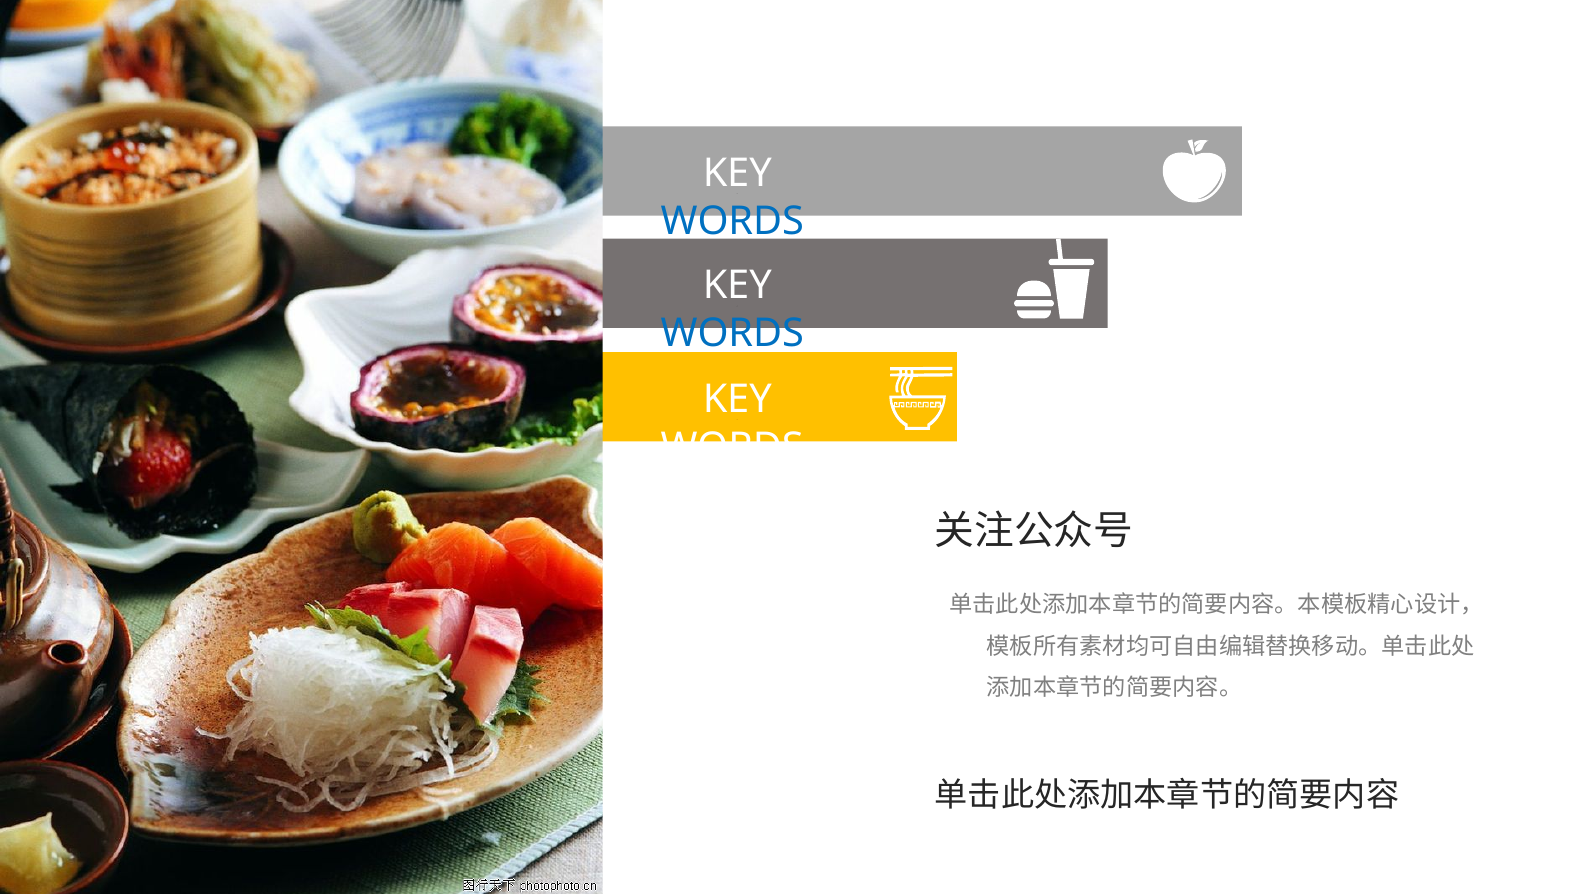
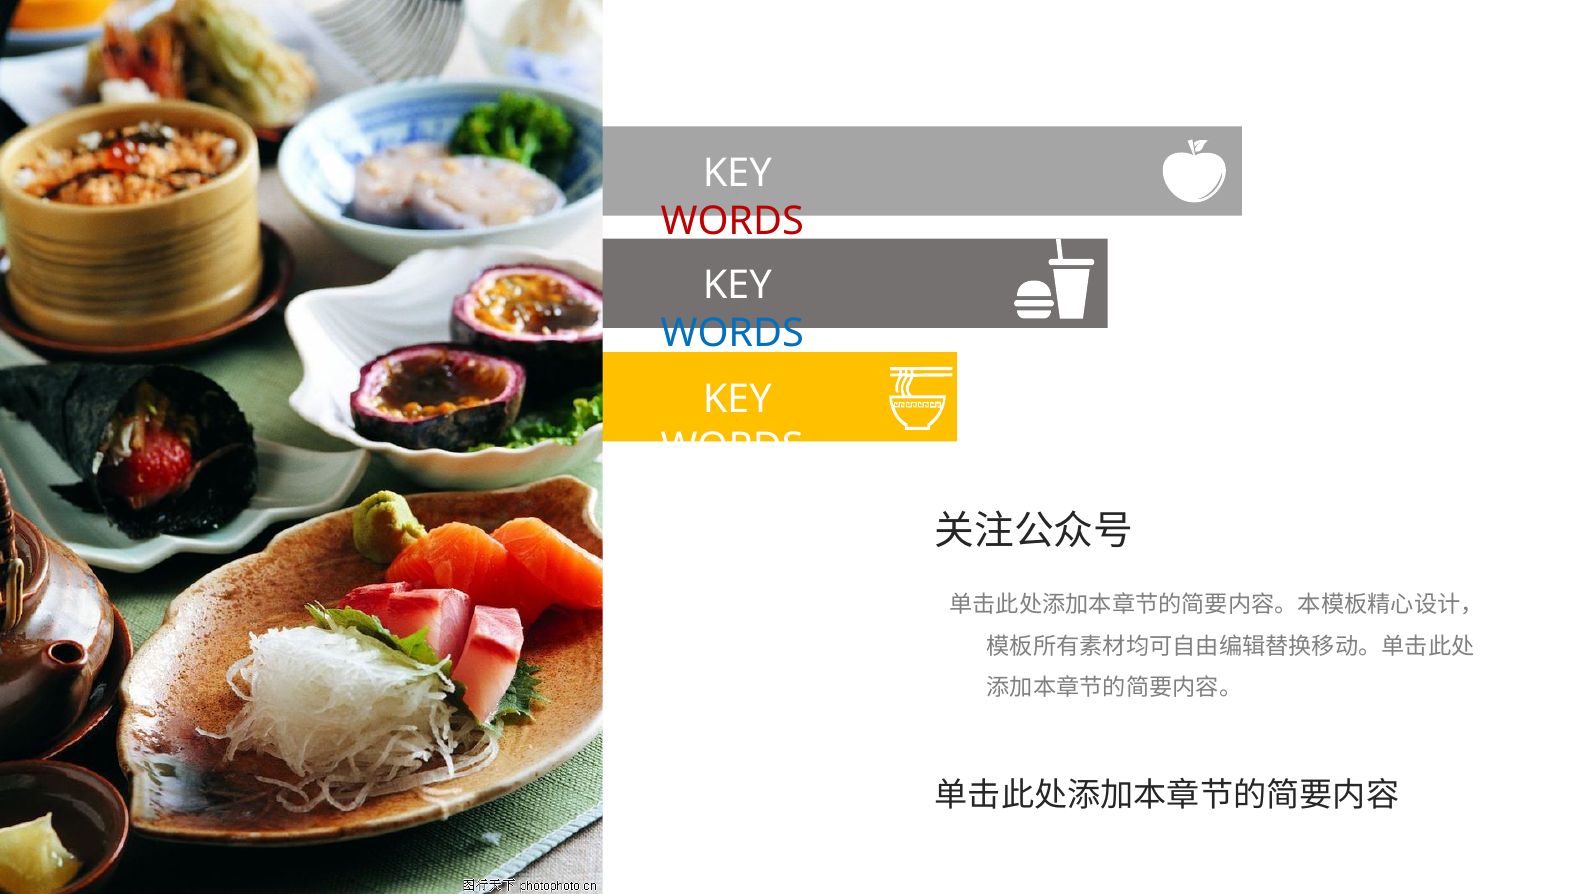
WORDS colour: blue -> red (732, 221)
